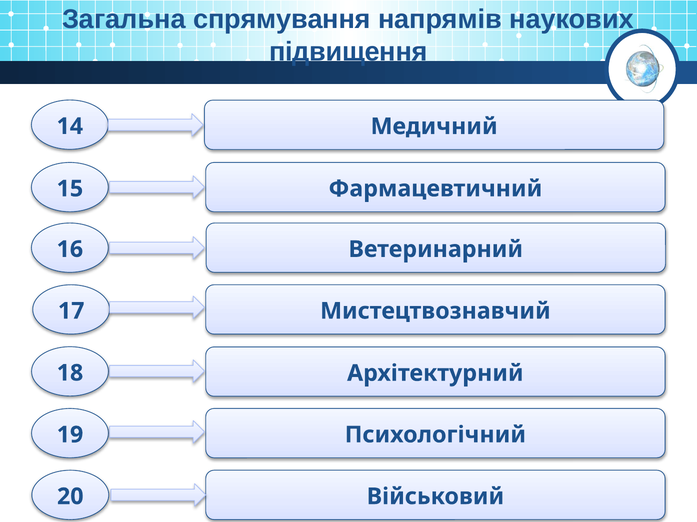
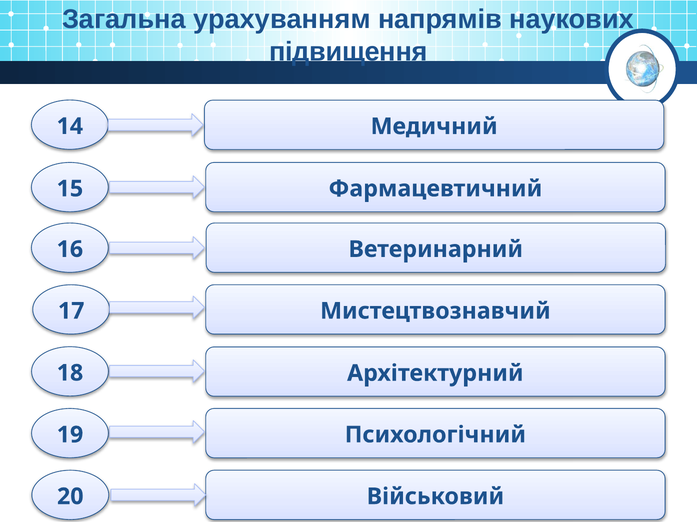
спрямування: спрямування -> урахуванням (282, 19)
